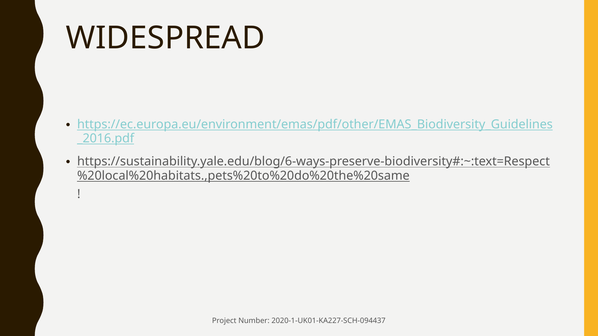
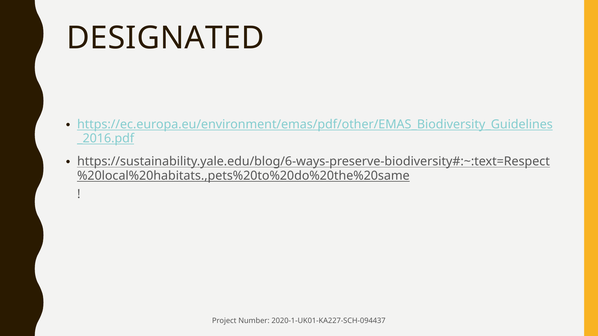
WIDESPREAD: WIDESPREAD -> DESIGNATED (165, 38)
